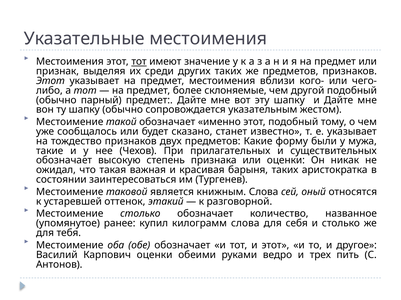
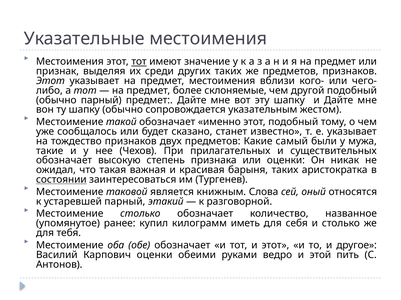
форму: форму -> самый (292, 141)
состоянии underline: none -> present (61, 180)
устаревшей оттенок: оттенок -> парный (125, 202)
килограмм слова: слова -> иметь (245, 224)
трех: трех -> этой (320, 255)
